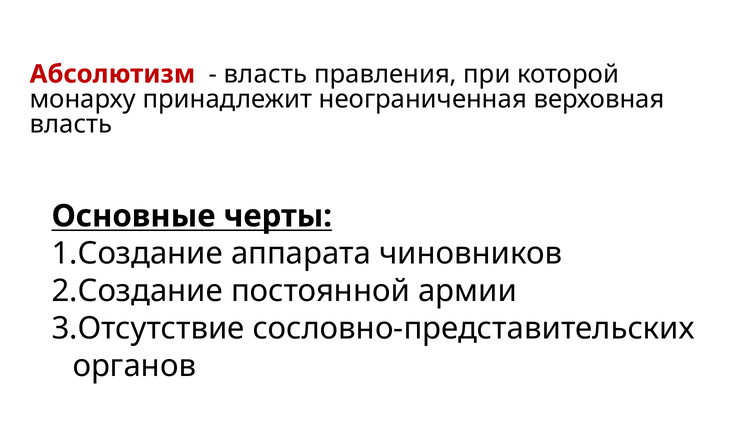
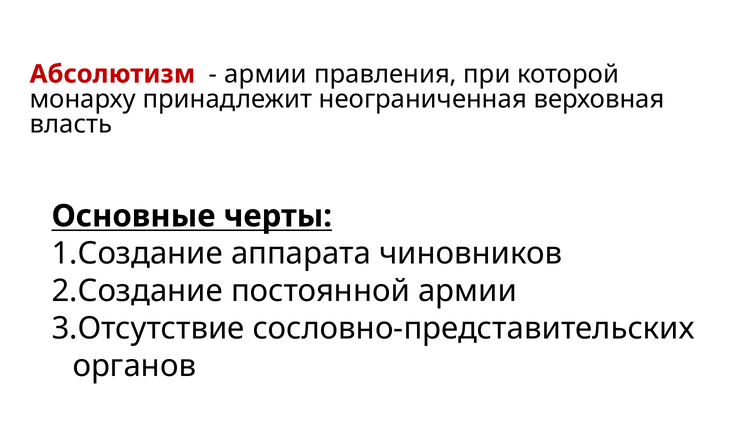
власть: власть -> армии (265, 74)
